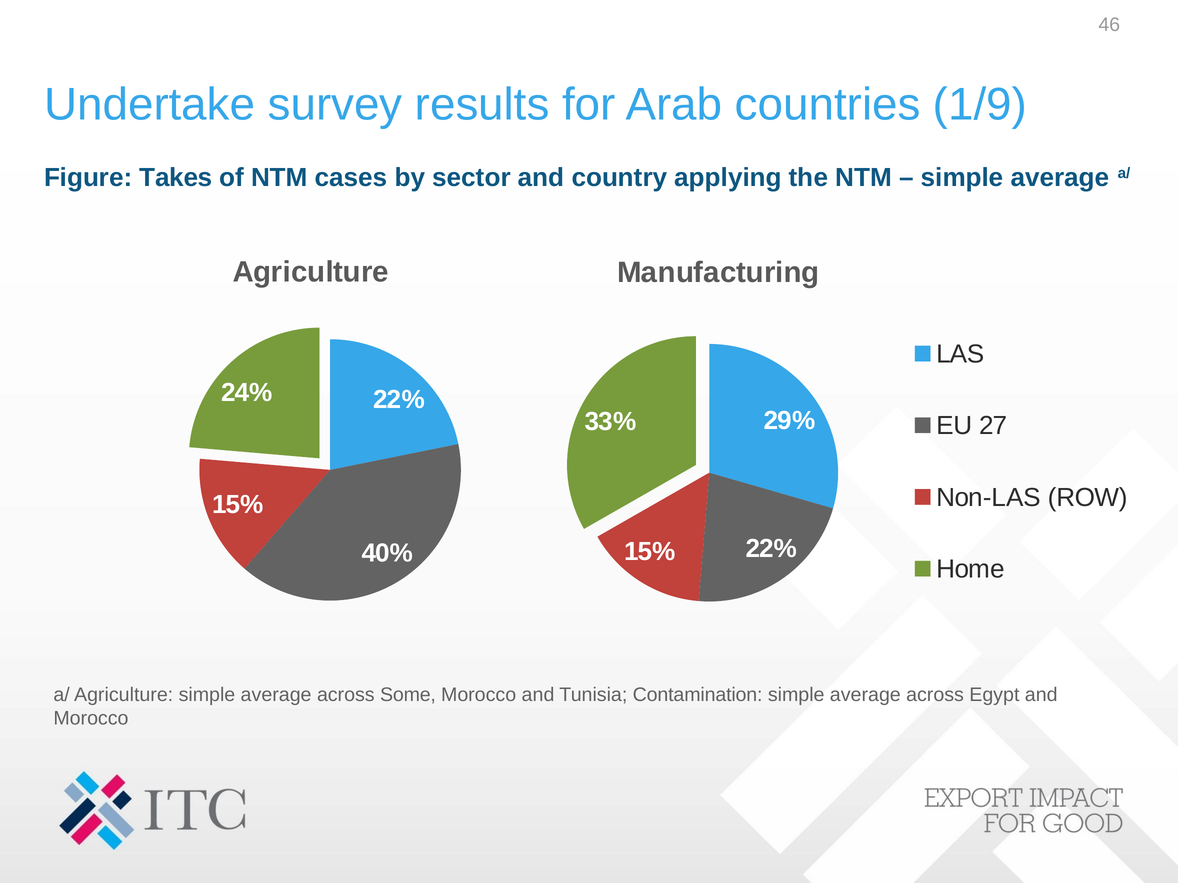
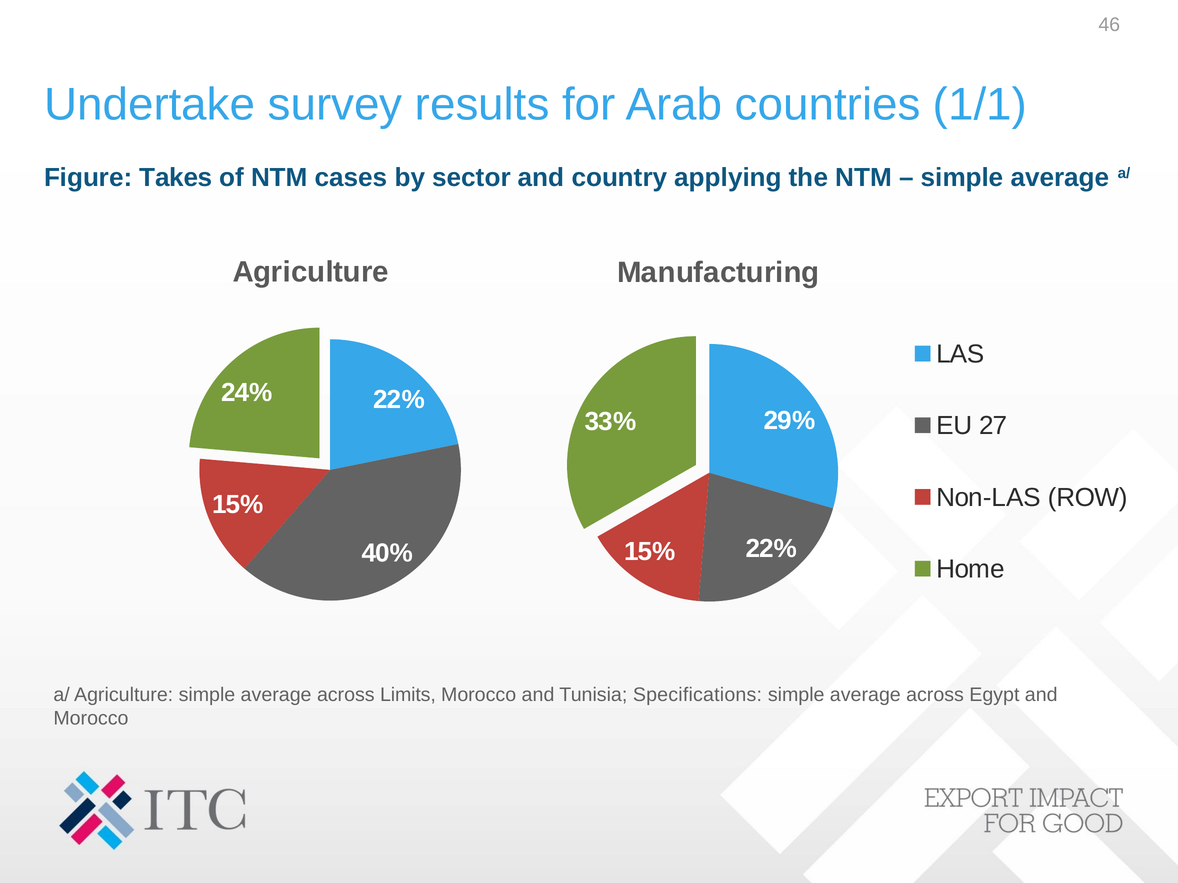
1/9: 1/9 -> 1/1 (980, 105)
Some: Some -> Limits (408, 695)
Contamination: Contamination -> Specifications (697, 695)
